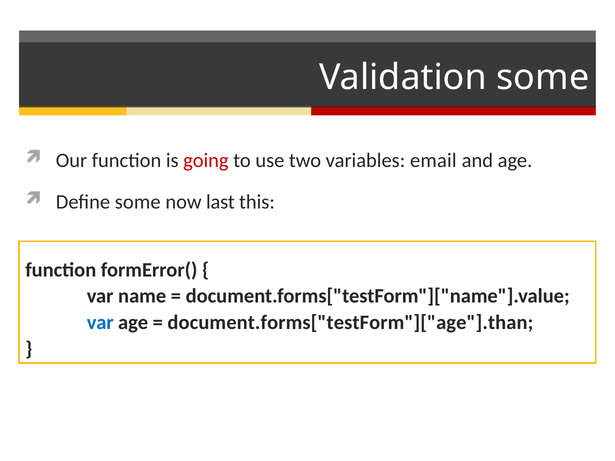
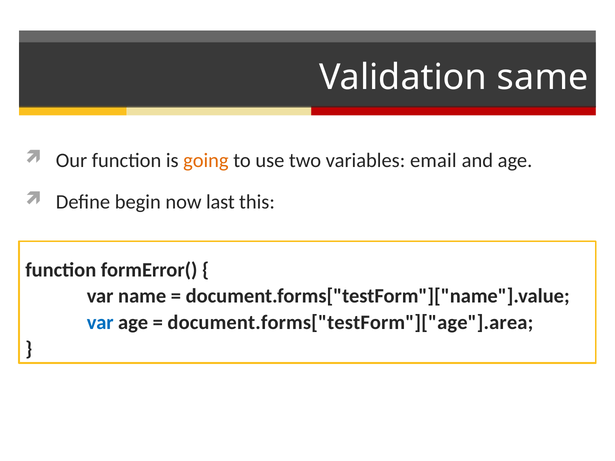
Validation some: some -> same (543, 77)
going colour: red -> orange (206, 160)
Define some: some -> begin (138, 202)
document.forms["testForm"]["age"].than: document.forms["testForm"]["age"].than -> document.forms["testForm"]["age"].area (350, 323)
